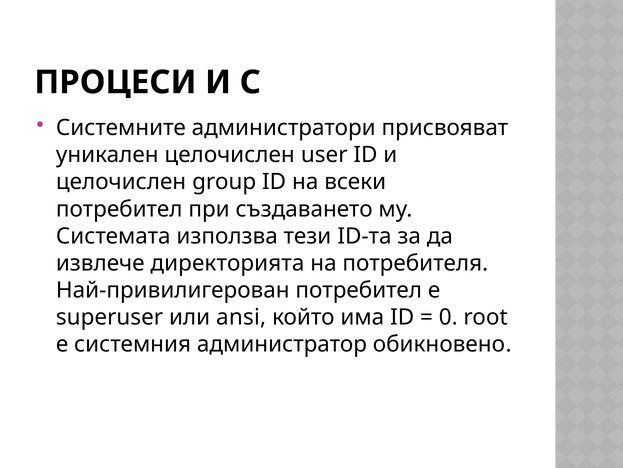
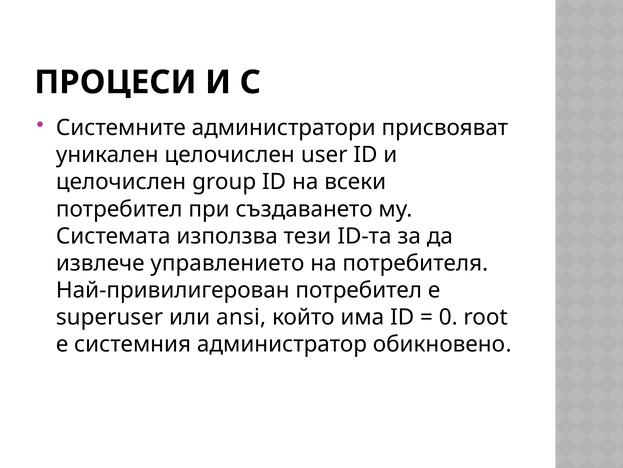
директорията: директорията -> управлението (227, 263)
